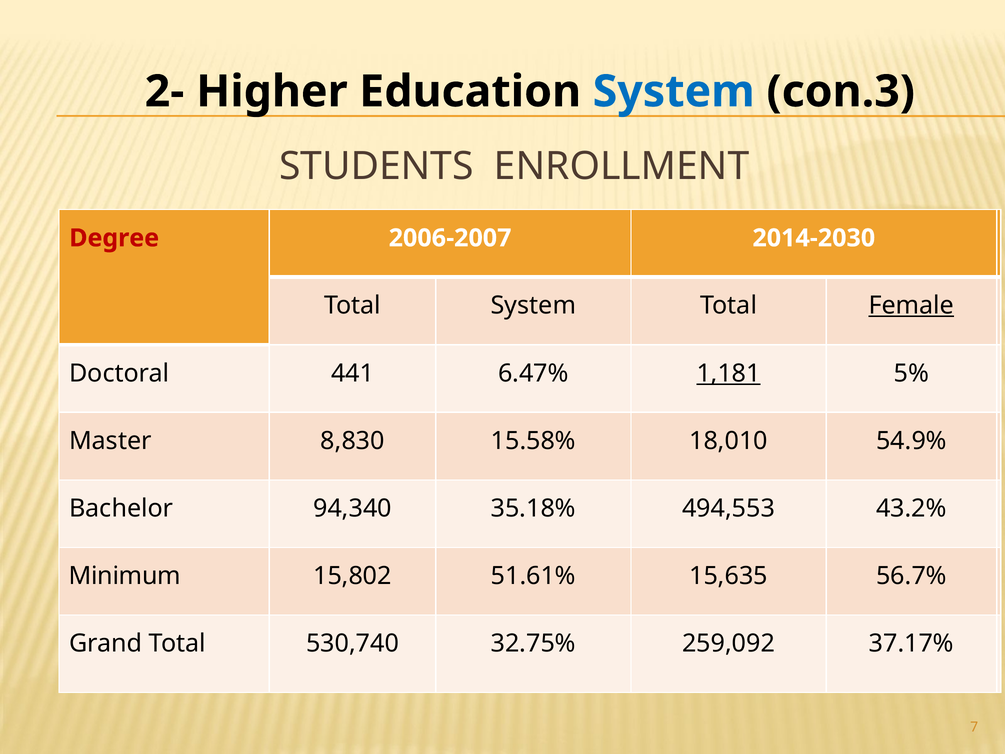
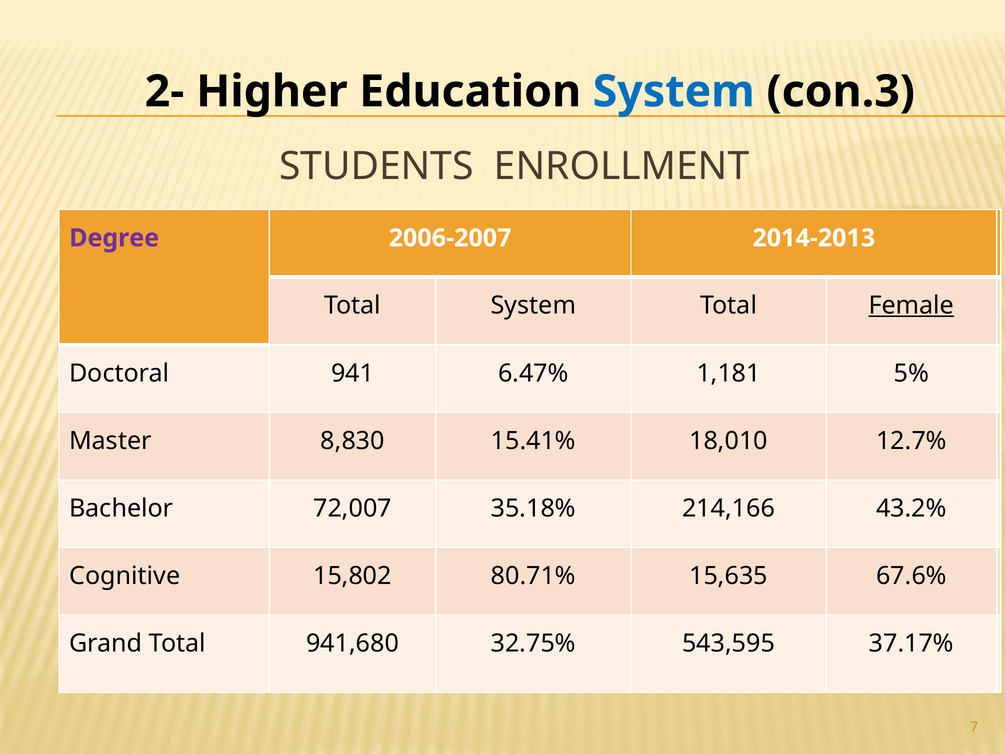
Degree colour: red -> purple (114, 238)
2014-2030: 2014-2030 -> 2014-2013 (814, 238)
441: 441 -> 941 (353, 373)
1,181 underline: present -> none (729, 373)
15.58%: 15.58% -> 15.41% (533, 441)
54.9%: 54.9% -> 12.7% (911, 441)
94,340: 94,340 -> 72,007 (353, 508)
494,553: 494,553 -> 214,166 (729, 508)
Minimum: Minimum -> Cognitive (125, 576)
51.61%: 51.61% -> 80.71% (533, 576)
56.7%: 56.7% -> 67.6% (911, 576)
530,740: 530,740 -> 941,680 (352, 643)
259,092: 259,092 -> 543,595 (729, 643)
